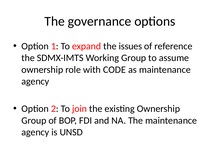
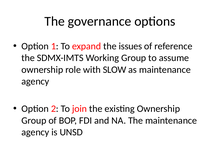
CODE: CODE -> SLOW (115, 70)
